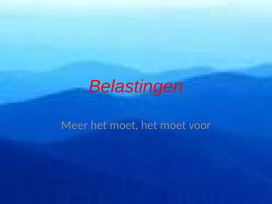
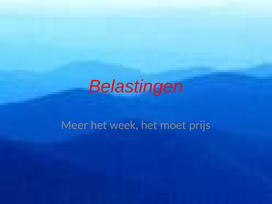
moet: moet -> week (124, 125)
voor: voor -> prijs (200, 125)
